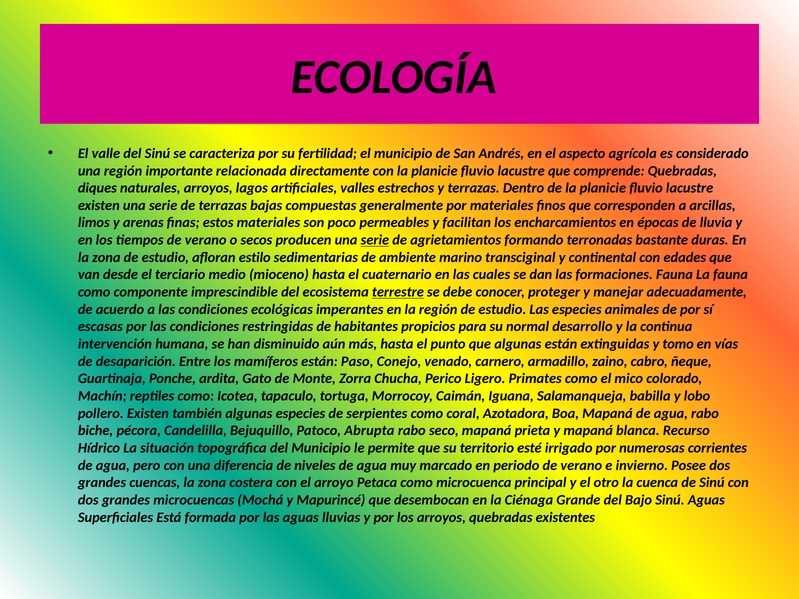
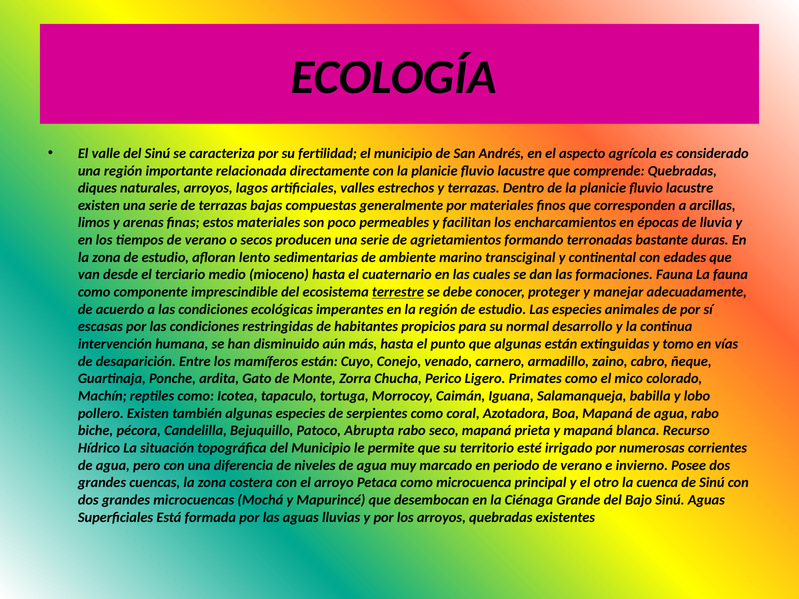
serie underline: present -> none (375, 240)
estilo: estilo -> lento (255, 257)
Paso: Paso -> Cuyo (357, 361)
